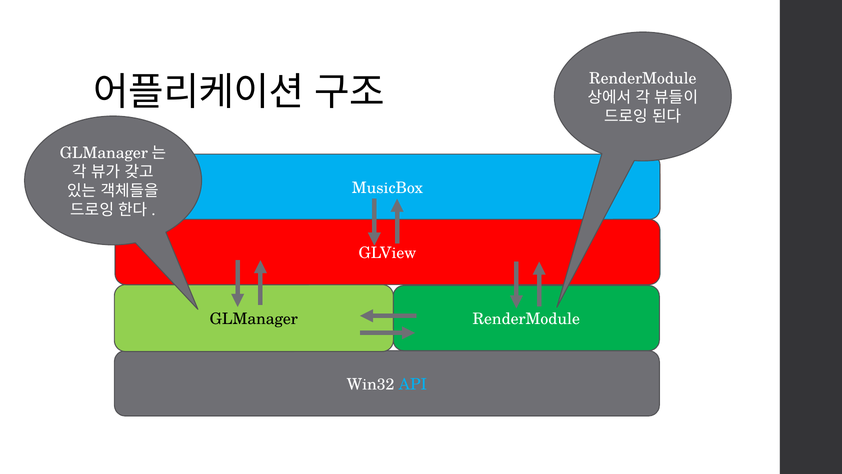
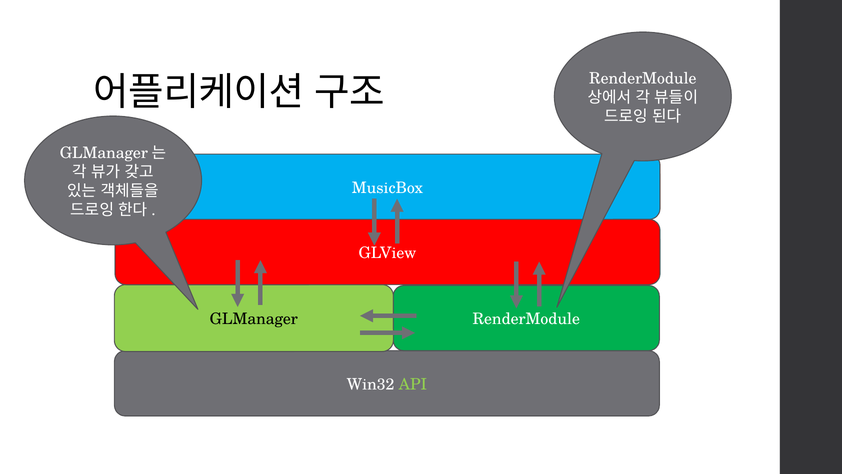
API colour: light blue -> light green (413, 384)
